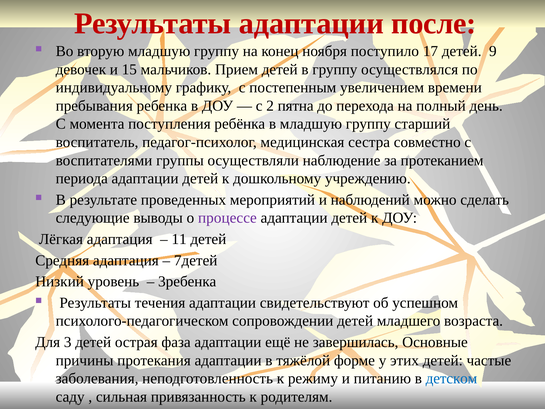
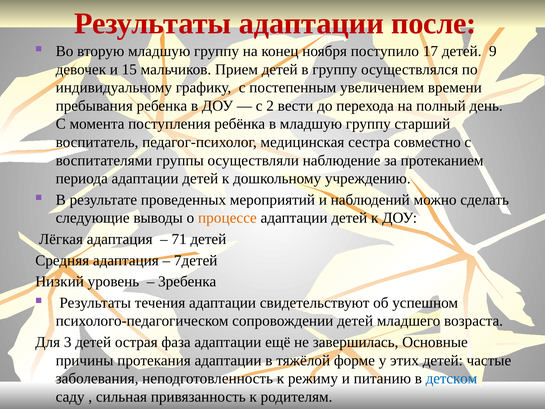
пятна: пятна -> вести (296, 106)
процессе colour: purple -> orange (227, 218)
11: 11 -> 71 (179, 239)
